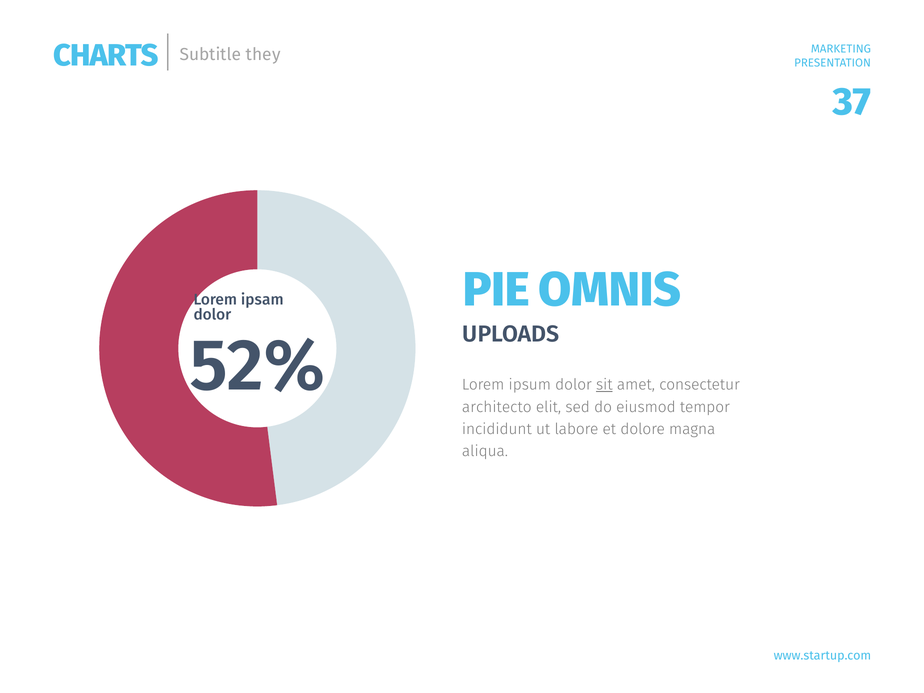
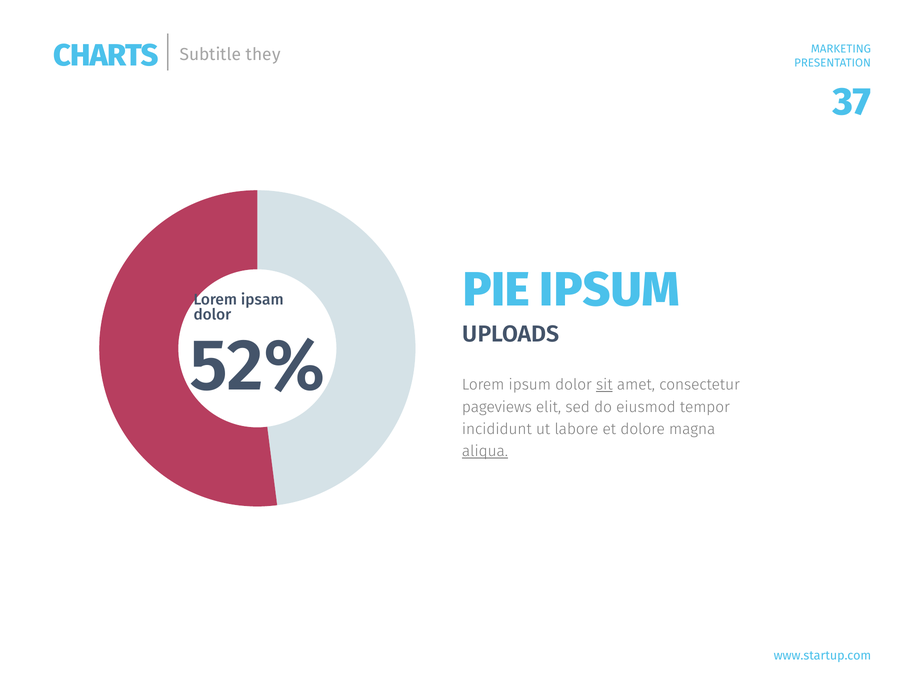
PIE OMNIS: OMNIS -> IPSUM (610, 290)
architecto: architecto -> pageviews (497, 407)
aliqua underline: none -> present (485, 451)
